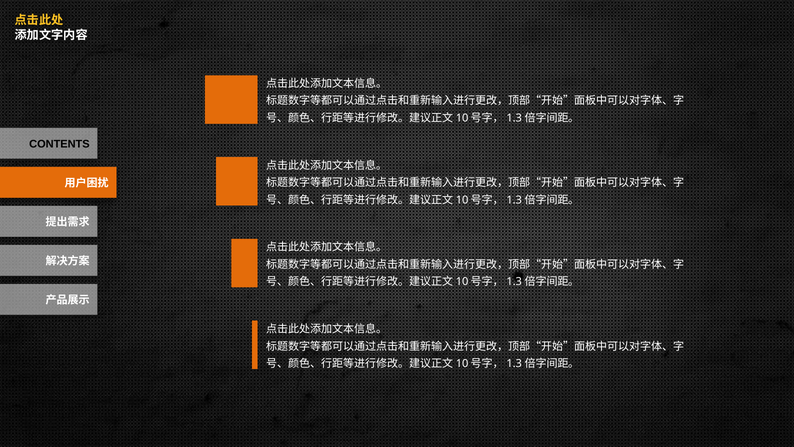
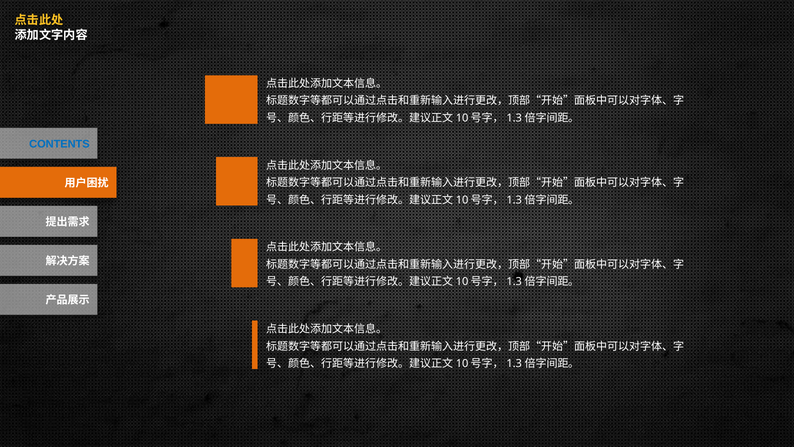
CONTENTS colour: black -> blue (59, 144)
